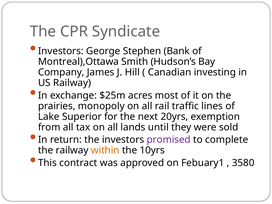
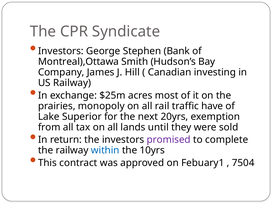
lines: lines -> have (212, 106)
within colour: orange -> blue (105, 150)
3580: 3580 -> 7504 (243, 163)
